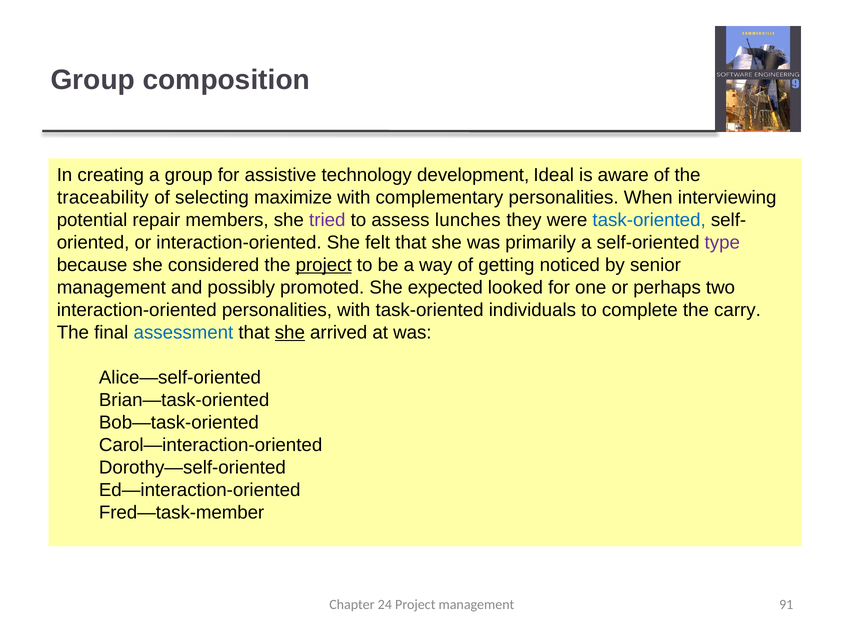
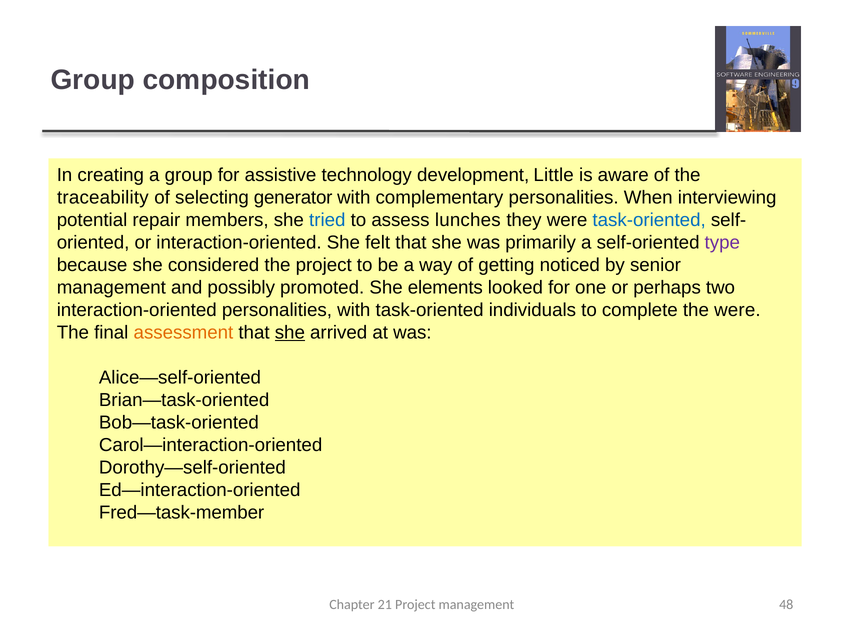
Ideal: Ideal -> Little (554, 175)
maximize: maximize -> generator (293, 198)
tried colour: purple -> blue (327, 220)
project underline: present -> none (324, 265)
expected: expected -> elements (445, 288)
the carry: carry -> were (737, 310)
assessment colour: blue -> orange (183, 333)
24: 24 -> 21 (385, 604)
91: 91 -> 48 (786, 604)
